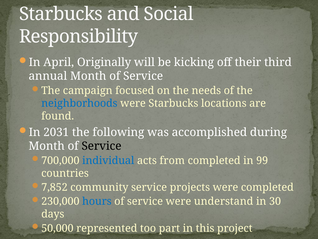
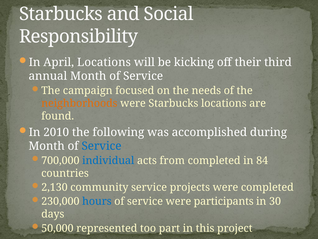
April Originally: Originally -> Locations (104, 62)
neighborhoods colour: blue -> orange (79, 103)
2031: 2031 -> 2010 (56, 132)
Service colour: black -> blue (102, 146)
99: 99 -> 84 (262, 160)
7,852: 7,852 -> 2,130 (54, 187)
understand: understand -> participants (224, 201)
